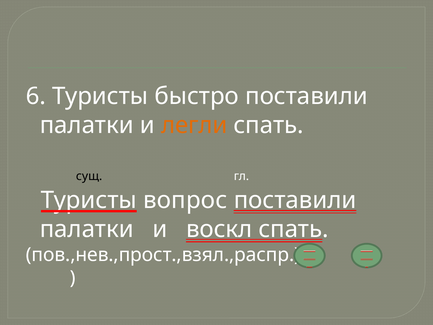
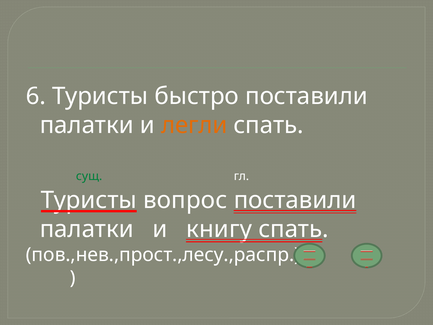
сущ colour: black -> green (89, 176)
воскл: воскл -> книгу (219, 229)
пов.,нев.,прост.,взял.,распр: пов.,нев.,прост.,взял.,распр -> пов.,нев.,прост.,лесу.,распр (163, 255)
